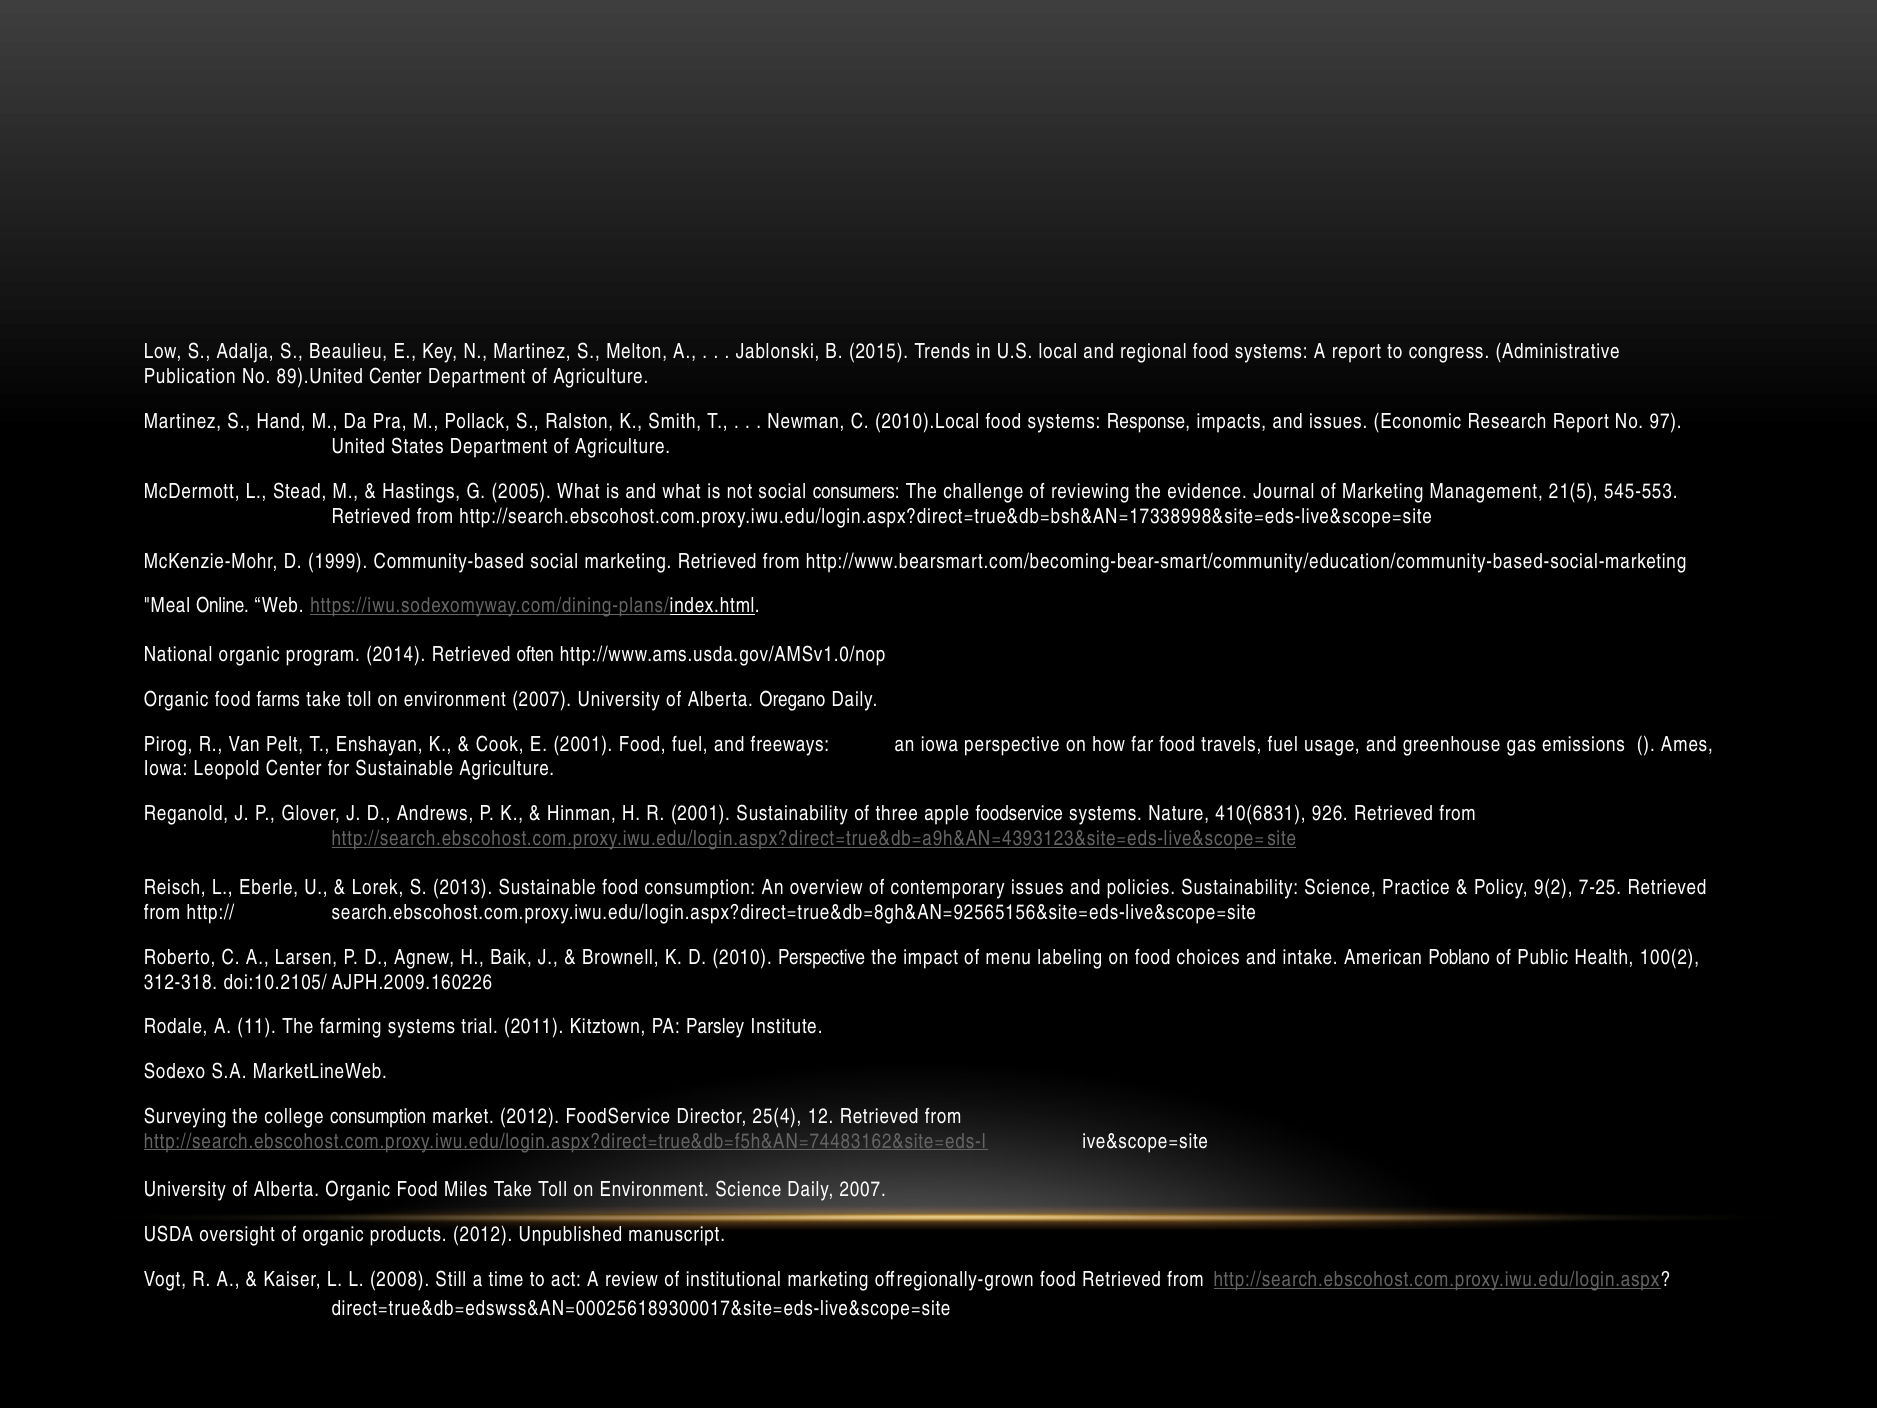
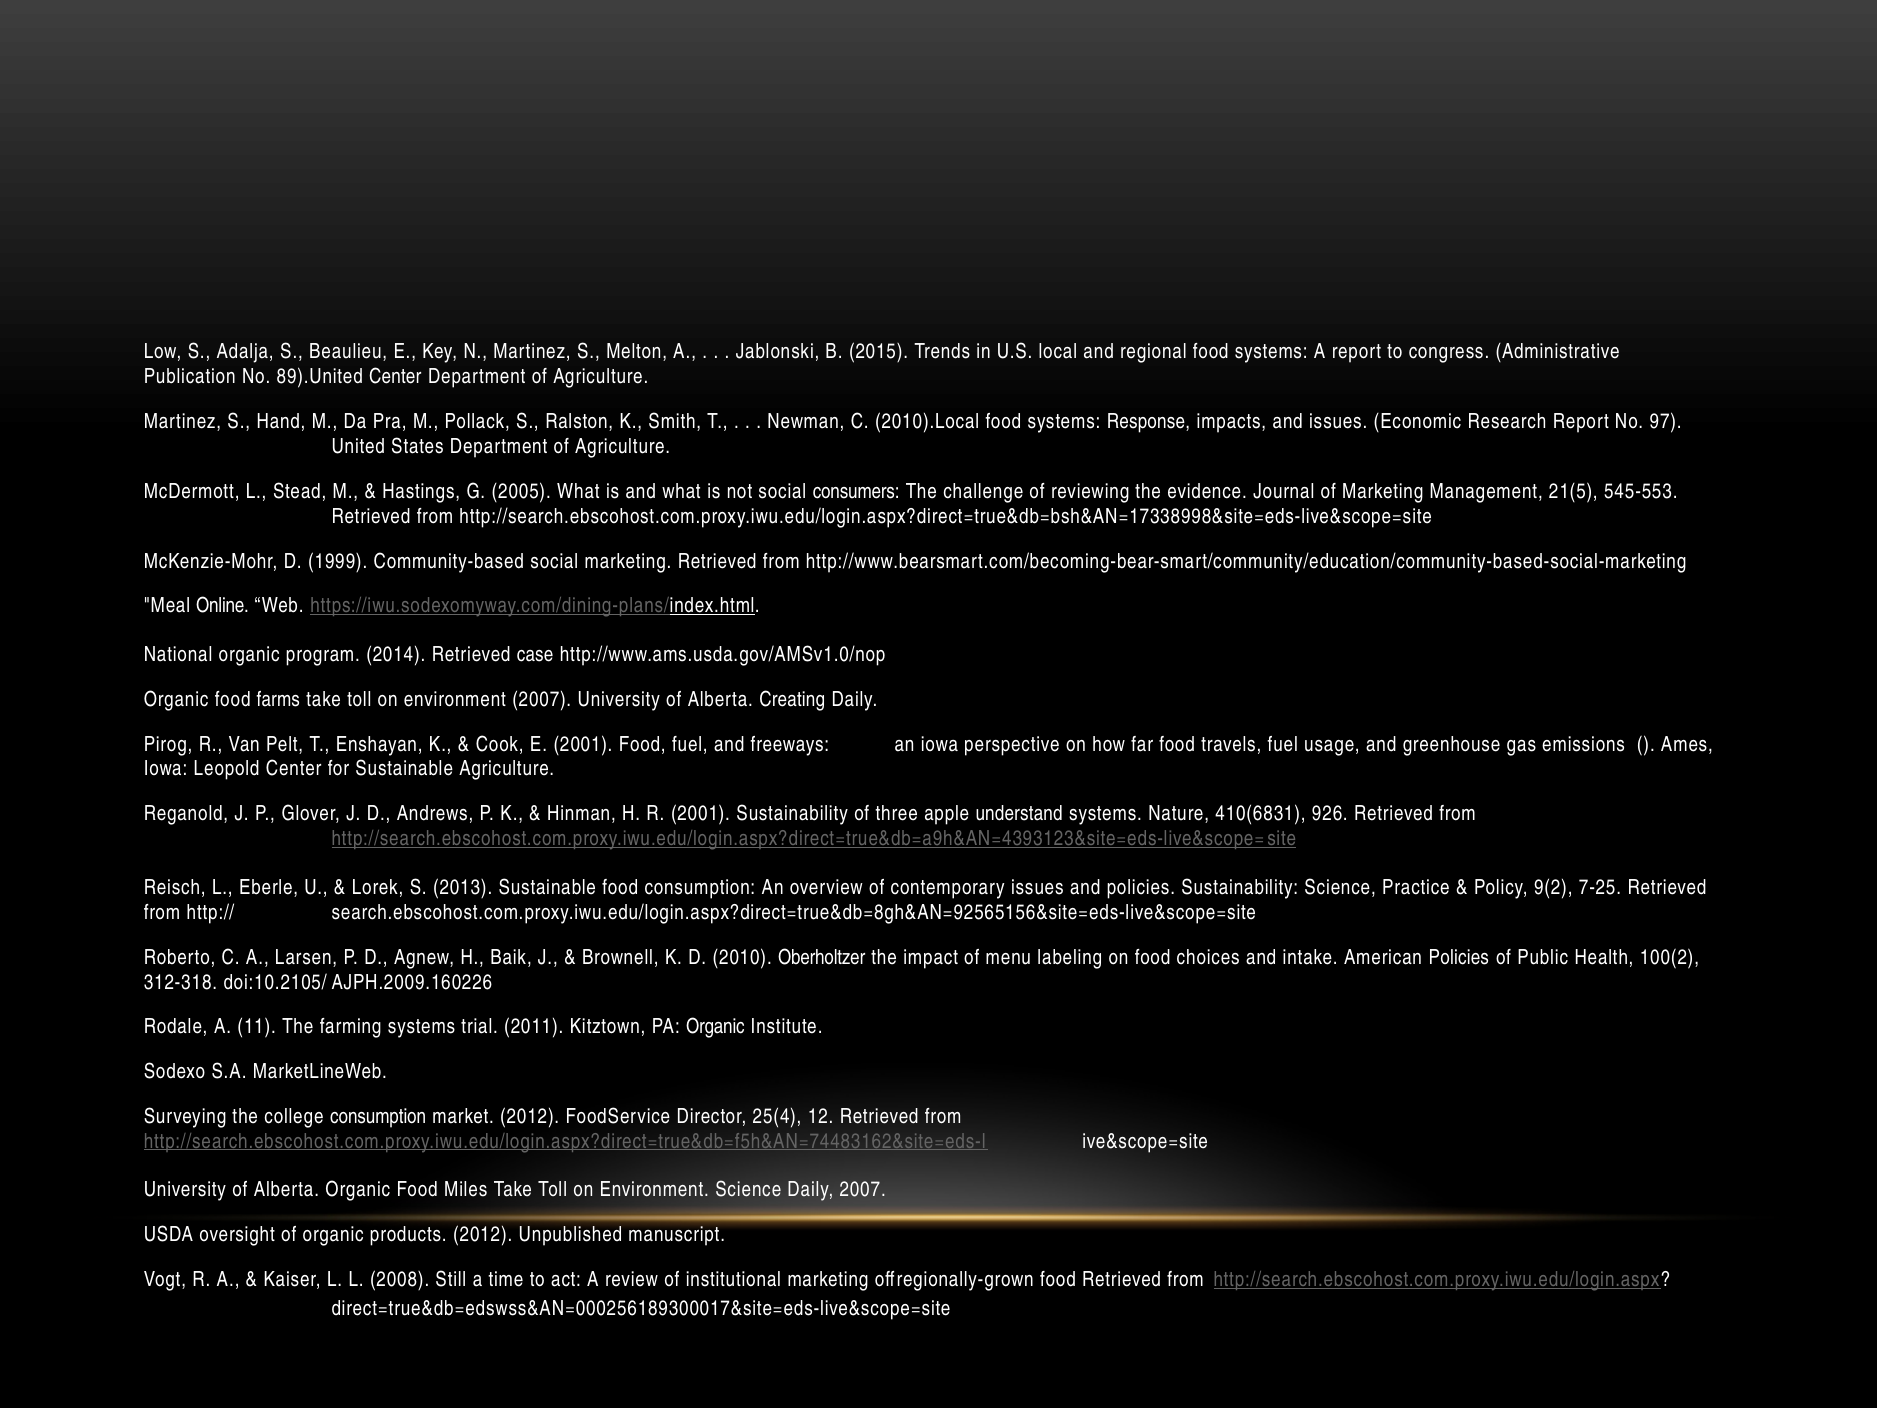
often: often -> case (535, 654)
Oregano: Oregano -> Creating (792, 699)
apple foodservice: foodservice -> understand (1019, 814)
2010 Perspective: Perspective -> Oberholtzer (822, 957)
American Poblano: Poblano -> Policies (1459, 957)
PA Parsley: Parsley -> Organic (715, 1027)
